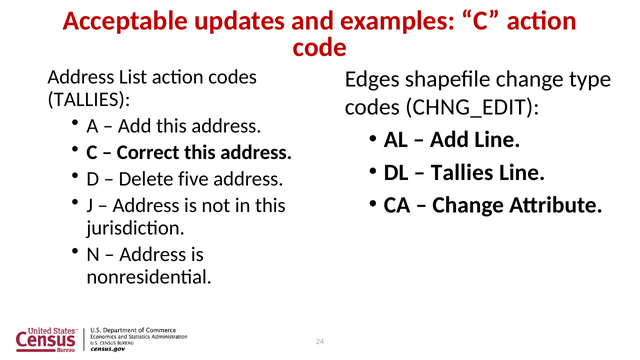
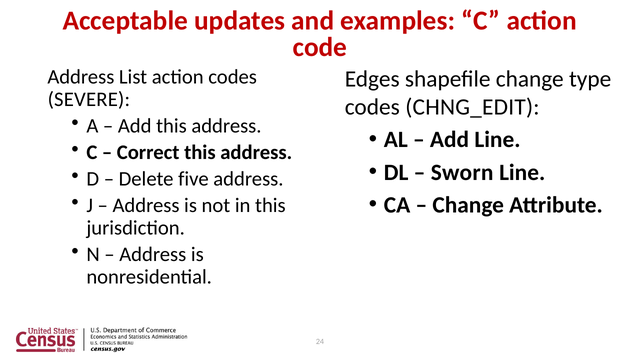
TALLIES: TALLIES -> SEVERE (89, 99)
Tallies: Tallies -> Sworn (462, 172)
